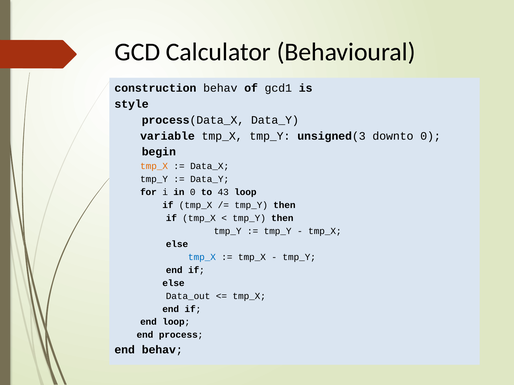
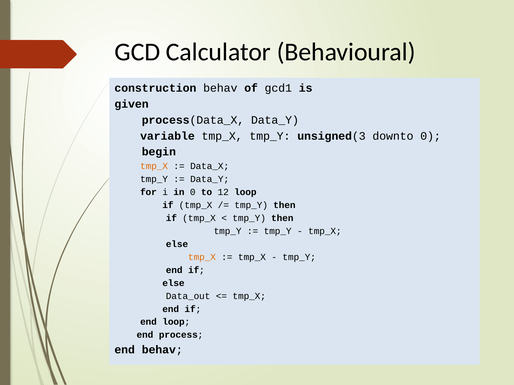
style: style -> given (132, 104)
43: 43 -> 12 (223, 192)
tmp_X colour: blue -> orange (202, 257)
